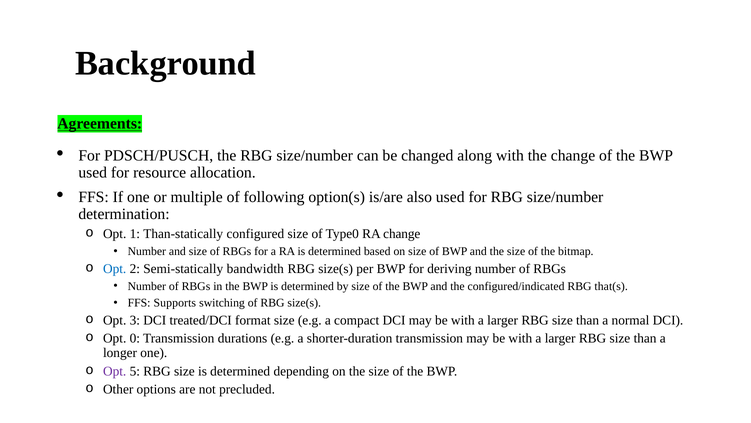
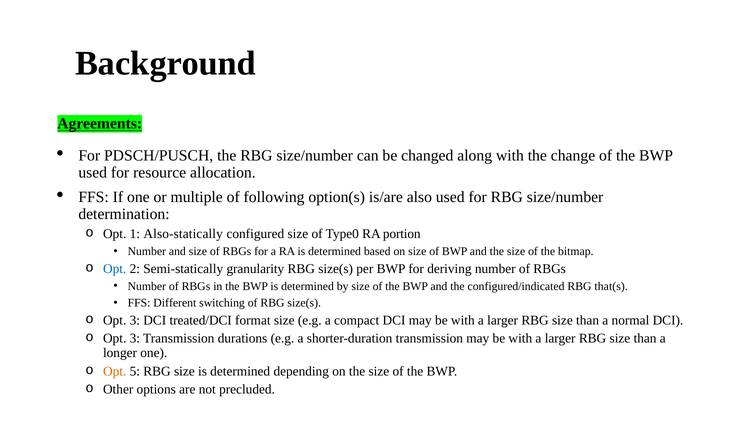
Than-statically: Than-statically -> Also-statically (183, 233)
RA change: change -> portion (402, 233)
bandwidth: bandwidth -> granularity (255, 268)
Supports: Supports -> Different (175, 302)
0: 0 -> 3 (135, 338)
Opt colour: purple -> orange (115, 371)
